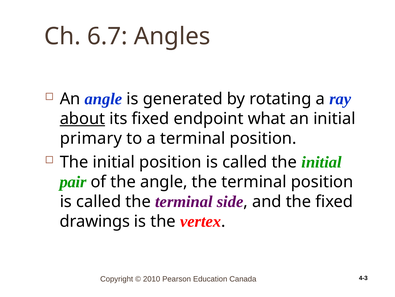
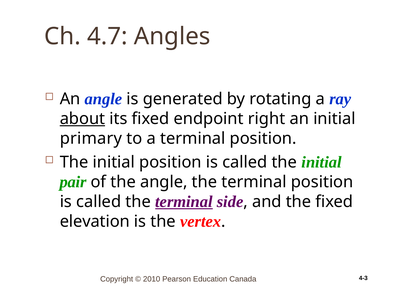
6.7: 6.7 -> 4.7 (107, 36)
what: what -> right (267, 118)
terminal underline: none -> present (184, 201)
drawings: drawings -> elevation (95, 221)
